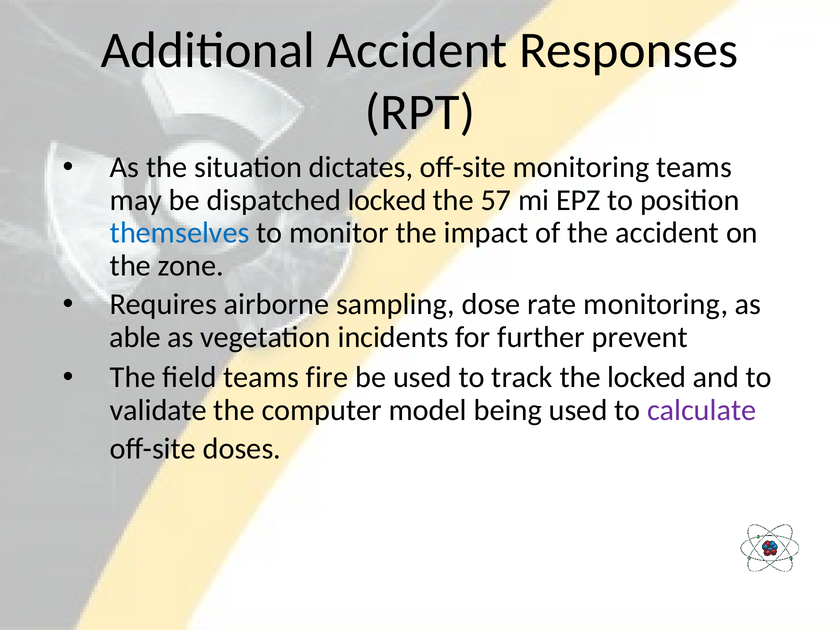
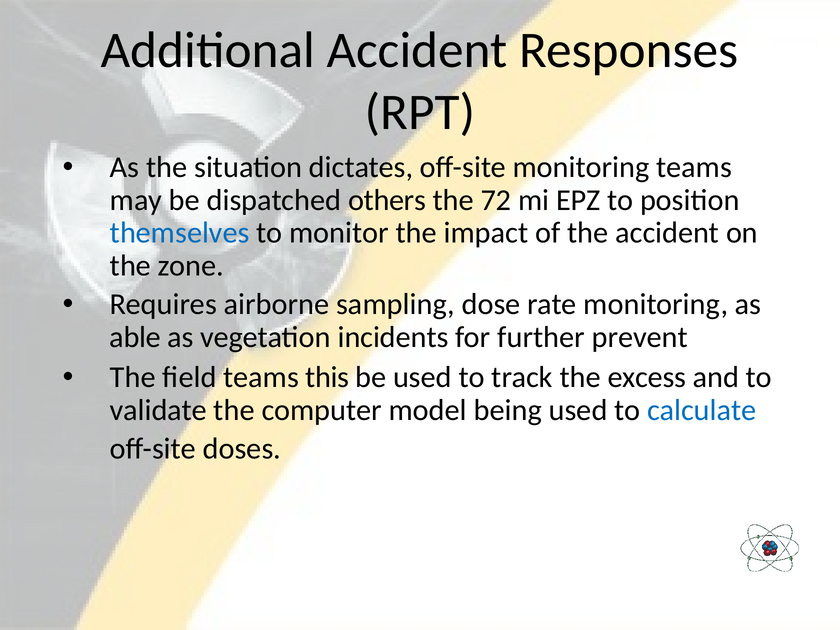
dispatched locked: locked -> others (387, 200)
57: 57 -> 72 (496, 200)
fire: fire -> this (327, 377)
the locked: locked -> excess (647, 377)
calculate colour: purple -> blue (702, 410)
